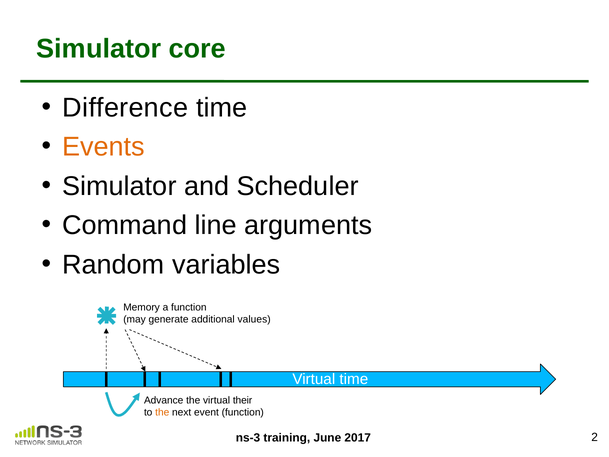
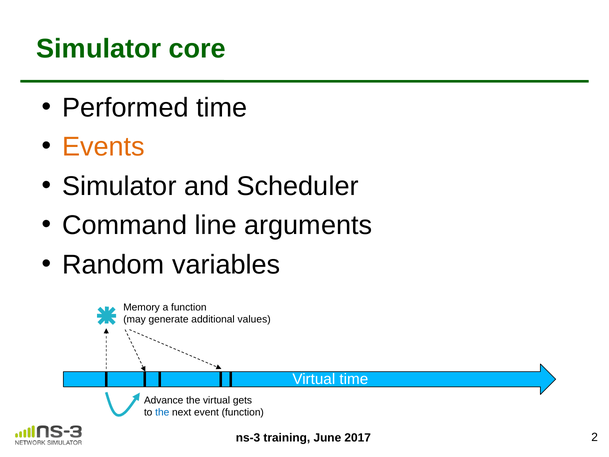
Difference: Difference -> Performed (125, 108)
their: their -> gets (242, 400)
the colour: orange -> blue (162, 412)
